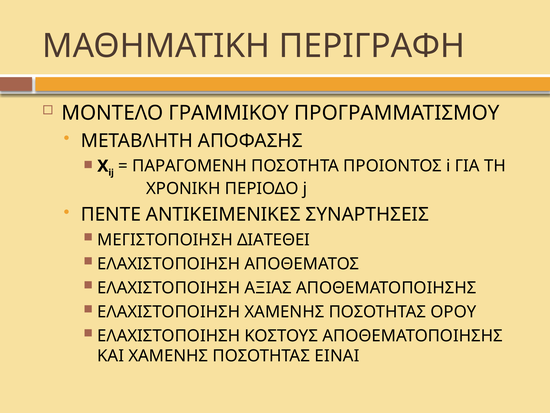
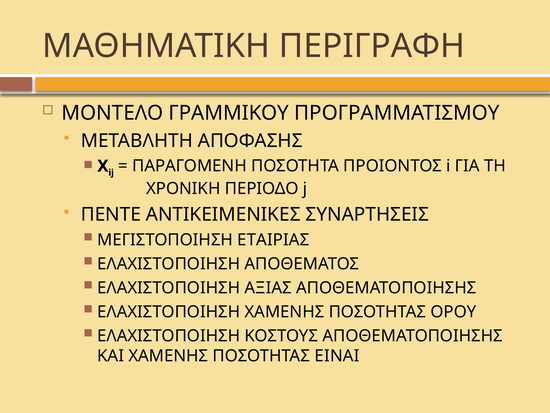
ΔΙΑΤΕΘΕΙ: ΔΙΑΤΕΘΕΙ -> ΕΤΑΙΡΙΑΣ (273, 240)
